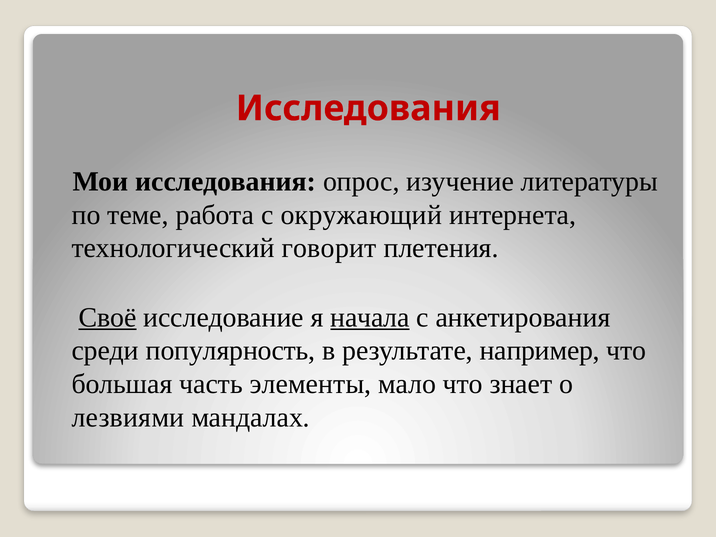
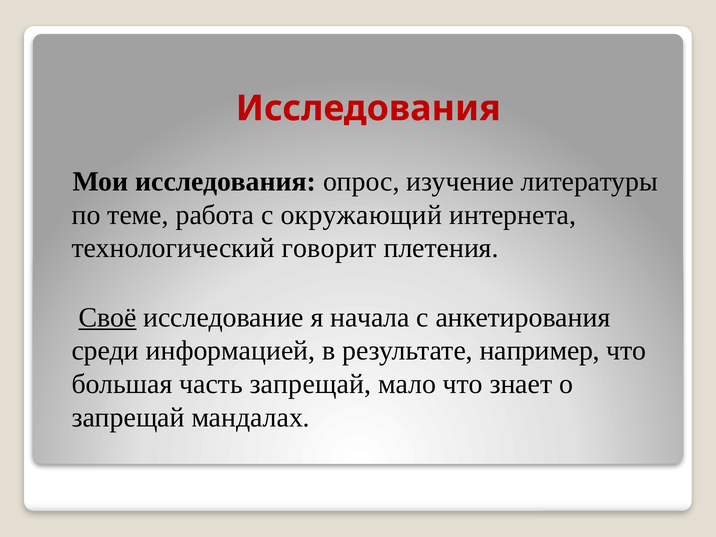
начала underline: present -> none (370, 317)
популярность: популярность -> информацией (230, 351)
часть элементы: элементы -> запрещай (310, 384)
лезвиями: лезвиями -> запрещай (128, 417)
